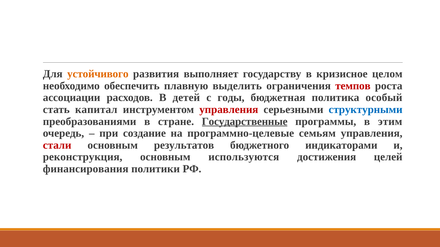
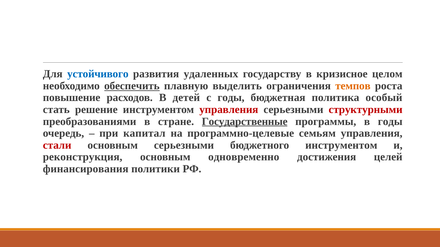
устойчивого colour: orange -> blue (98, 74)
выполняет: выполняет -> удаленных (211, 74)
обеспечить underline: none -> present (132, 86)
темпов colour: red -> orange (353, 86)
ассоциации: ассоциации -> повышение (72, 98)
капитал: капитал -> решение (96, 110)
структурными colour: blue -> red (366, 110)
в этим: этим -> годы (390, 122)
создание: создание -> капитал (144, 134)
основным результатов: результатов -> серьезными (184, 145)
бюджетного индикаторами: индикаторами -> инструментом (341, 145)
используются: используются -> одновременно (244, 157)
